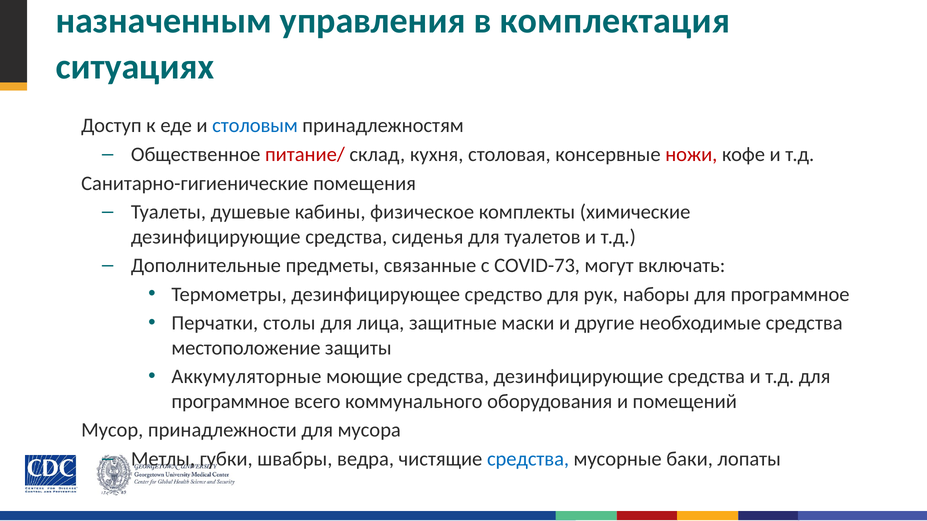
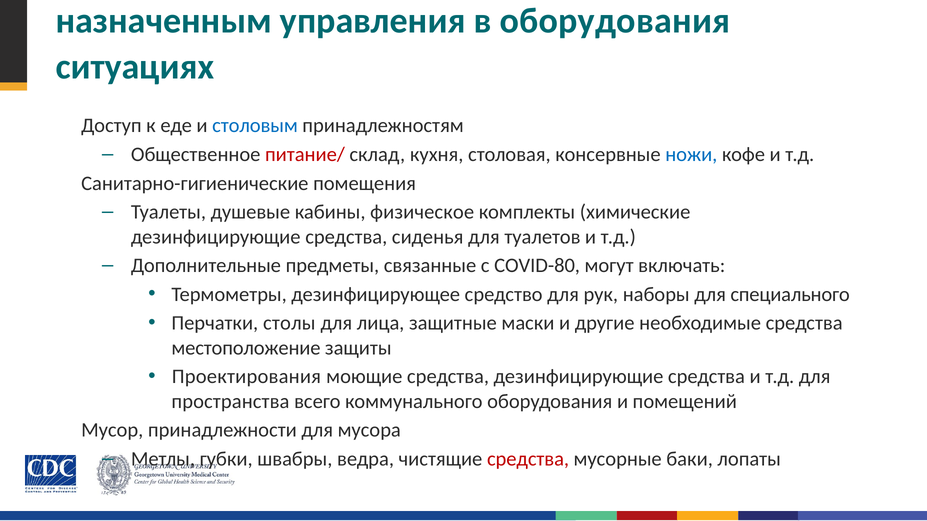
в комплектация: комплектация -> оборудования (615, 21)
ножи colour: red -> blue (691, 155)
COVID-73: COVID-73 -> COVID-80 (537, 266)
наборы для программное: программное -> специального (790, 295)
Аккумуляторные: Аккумуляторные -> Проектирования (246, 377)
программное: программное -> пространства (230, 402)
средства colour: blue -> red (528, 459)
